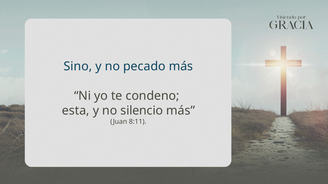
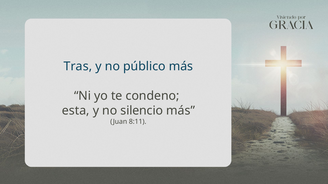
Sino: Sino -> Tras (78, 67)
pecado: pecado -> público (144, 67)
